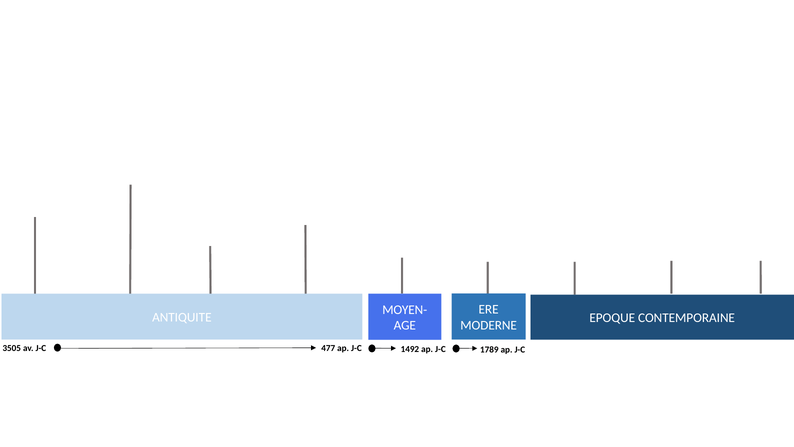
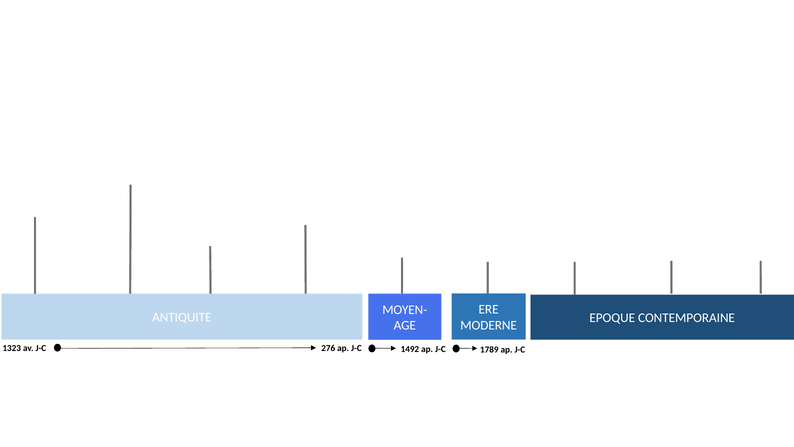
3505: 3505 -> 1323 (12, 348)
477: 477 -> 276 (328, 348)
